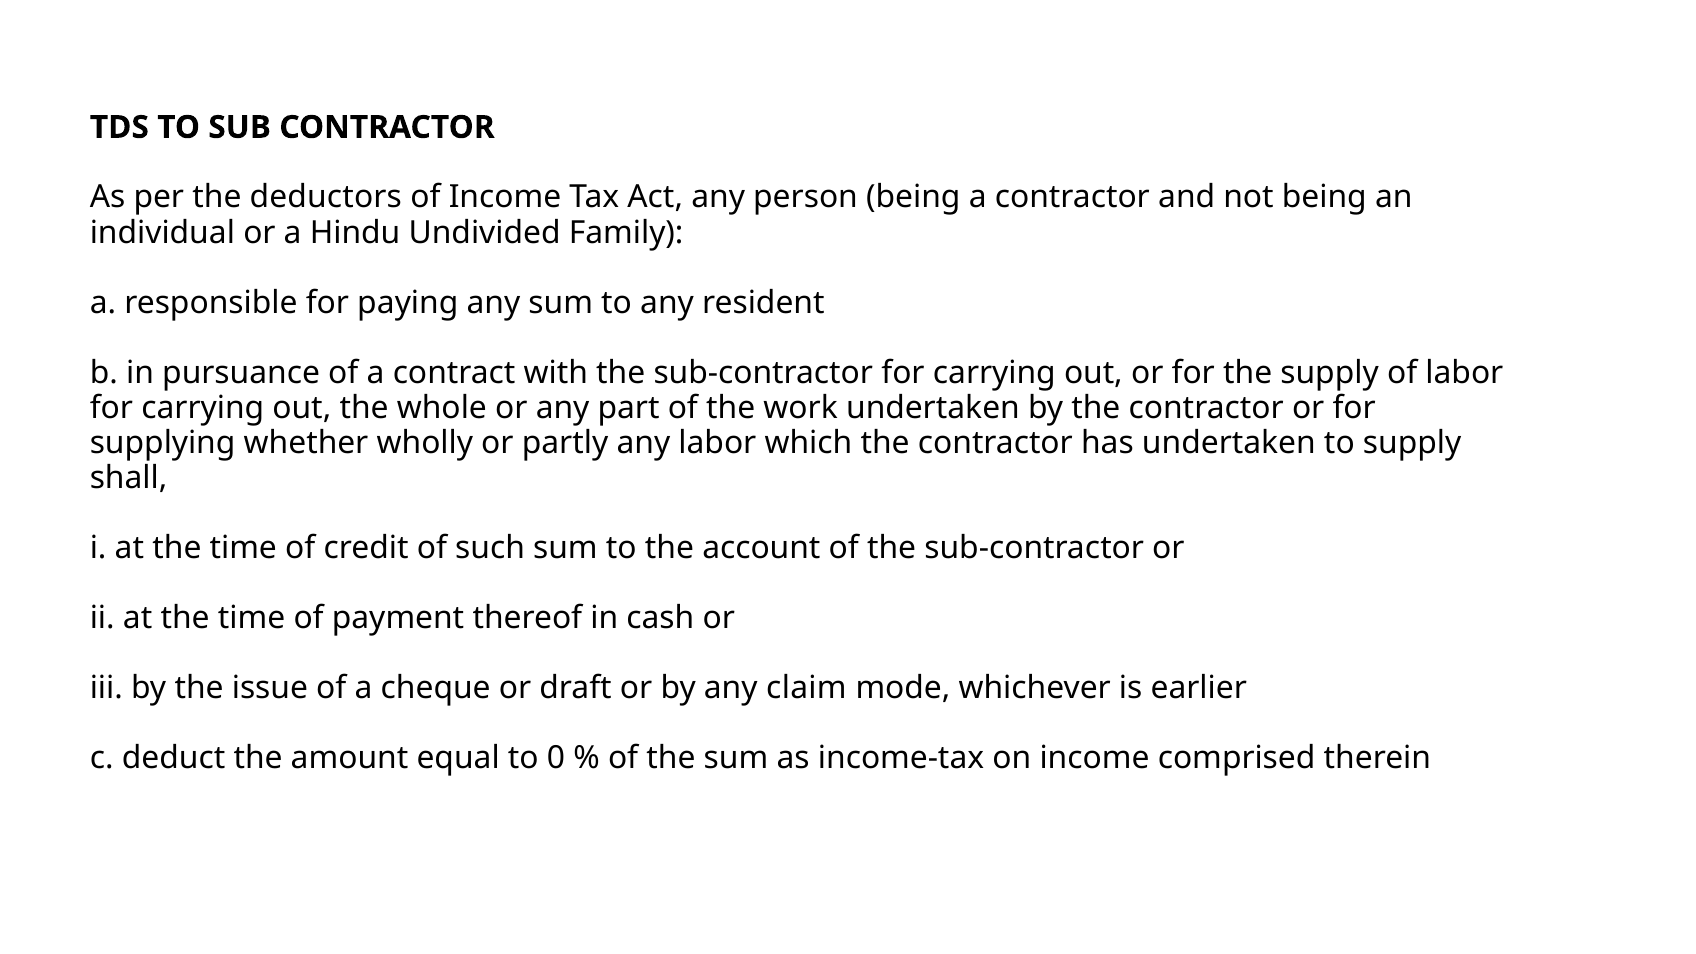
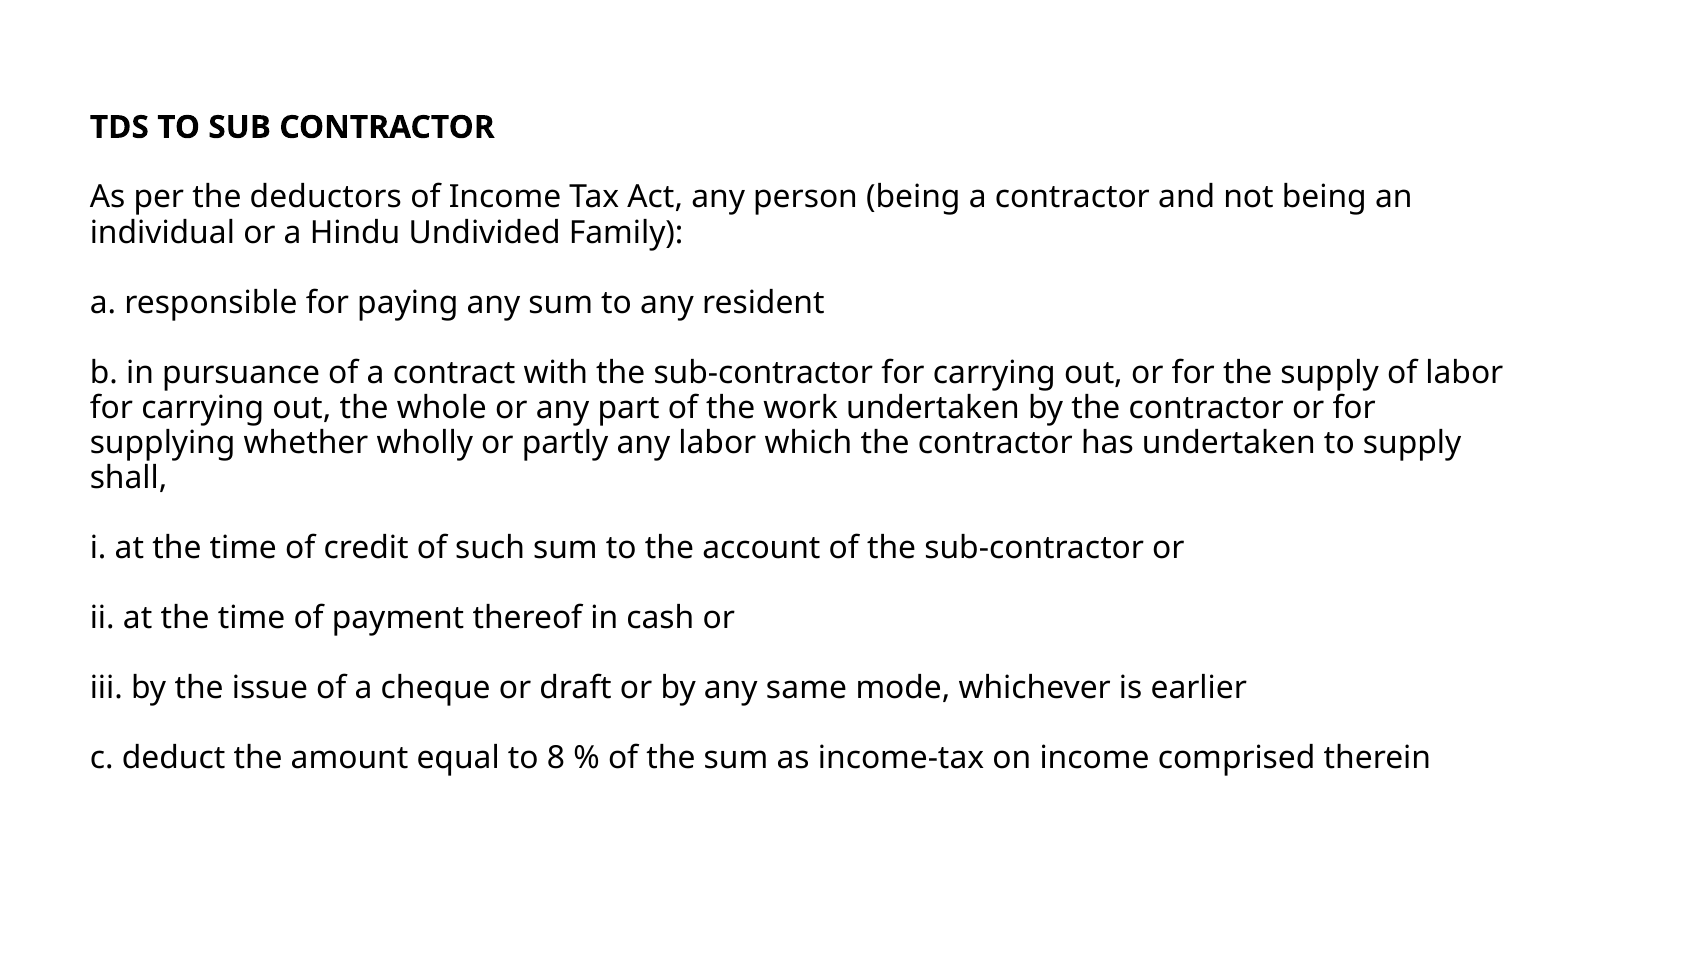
claim: claim -> same (807, 688)
0: 0 -> 8 (556, 758)
